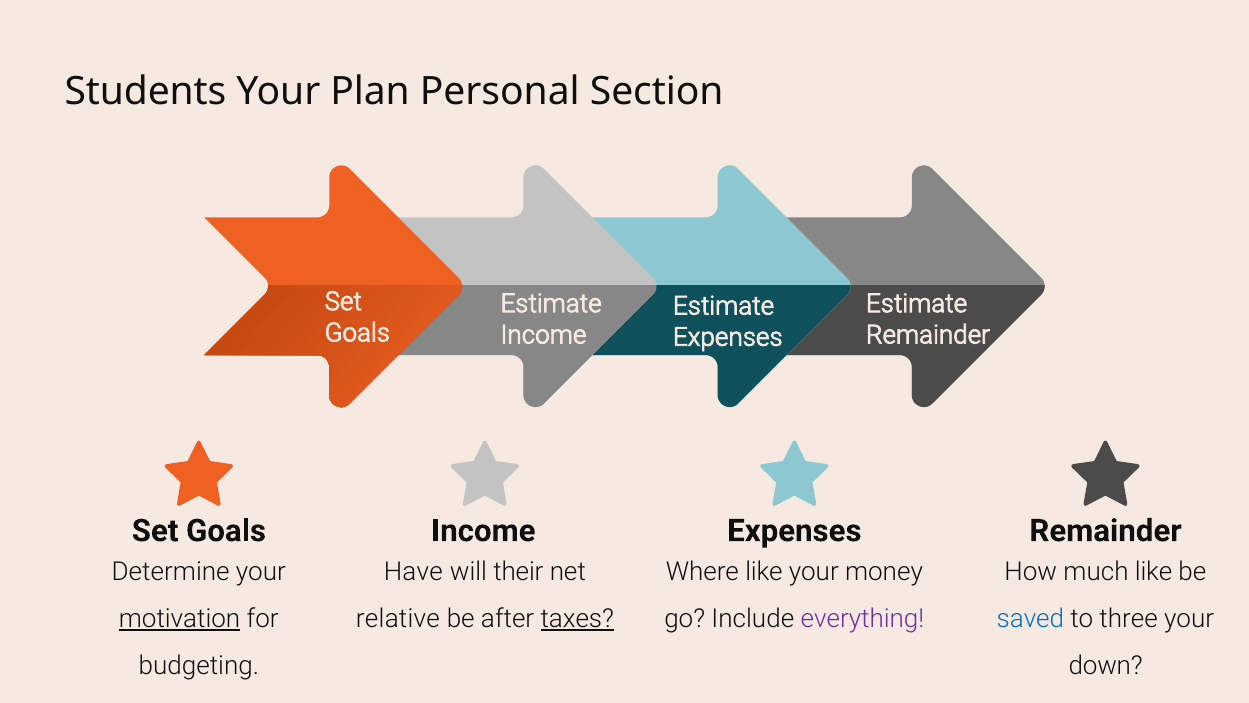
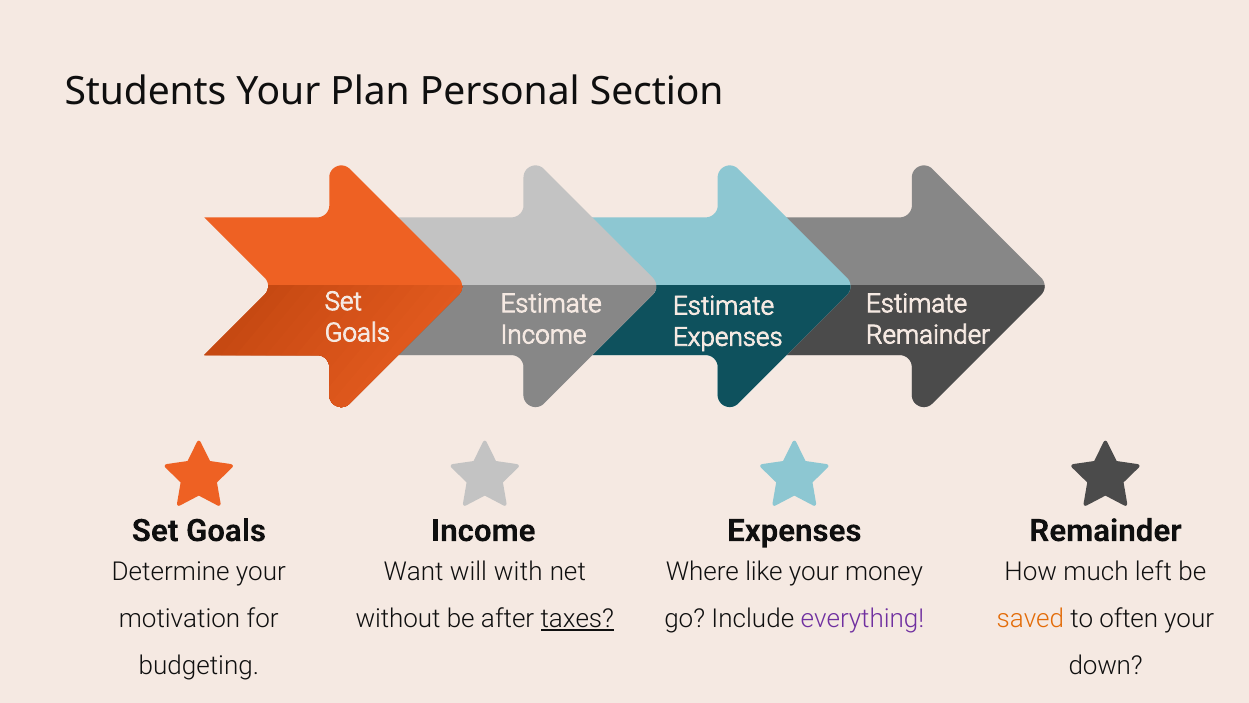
Have: Have -> Want (414, 571)
their: their -> with (518, 571)
much like: like -> left (1153, 571)
motivation underline: present -> none (180, 618)
relative: relative -> without (398, 618)
saved colour: blue -> orange (1030, 618)
three: three -> often (1129, 618)
